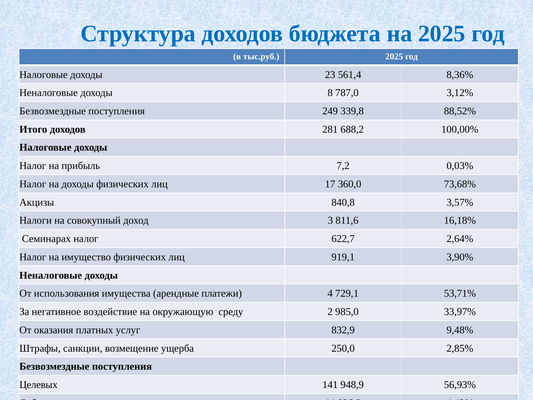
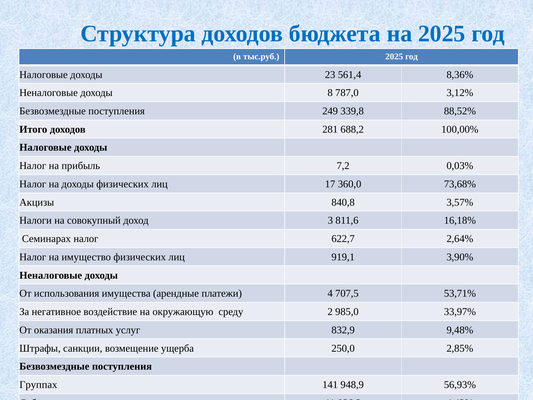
729,1: 729,1 -> 707,5 (347, 293)
Целевых: Целевых -> Группах (38, 385)
